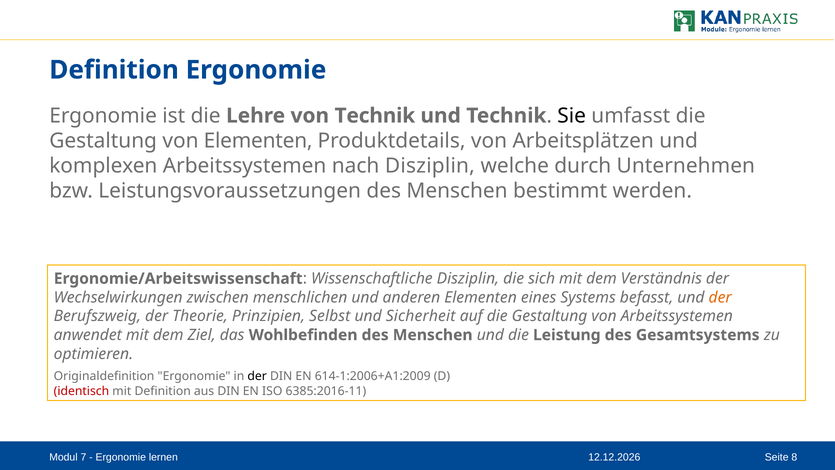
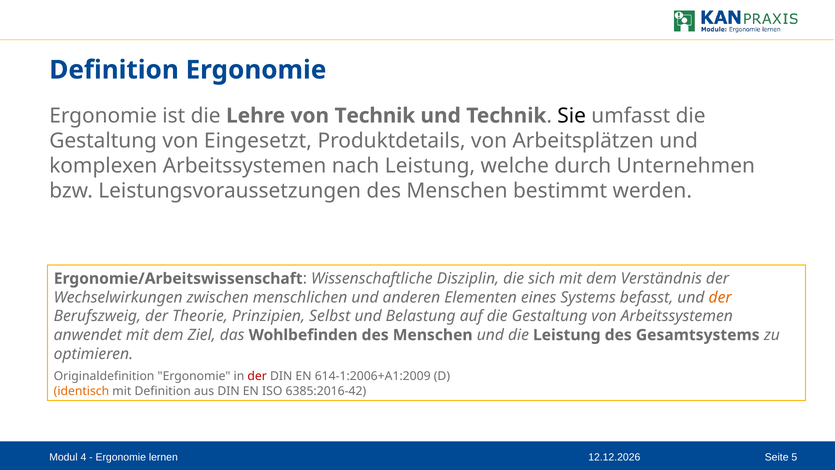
von Elementen: Elementen -> Eingesetzt (258, 141)
nach Disziplin: Disziplin -> Leistung (430, 166)
Sicherheit: Sicherheit -> Belastung (421, 316)
der colour: black -> red (257, 376)
identisch colour: red -> orange (81, 391)
6385:2016-11: 6385:2016-11 -> 6385:2016-42 (326, 391)
7: 7 -> 4 (83, 457)
8: 8 -> 5 (794, 457)
